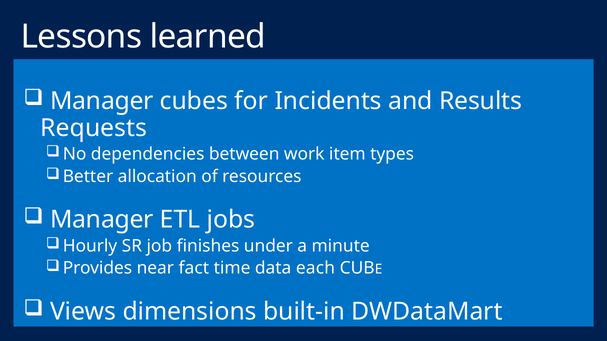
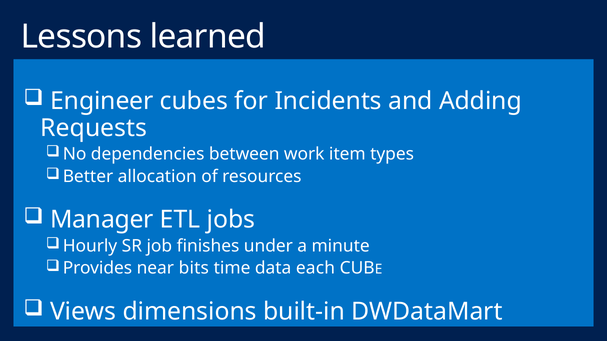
Manager: Manager -> Engineer (102, 101)
Results: Results -> Adding (480, 101)
fact: fact -> bits (194, 269)
